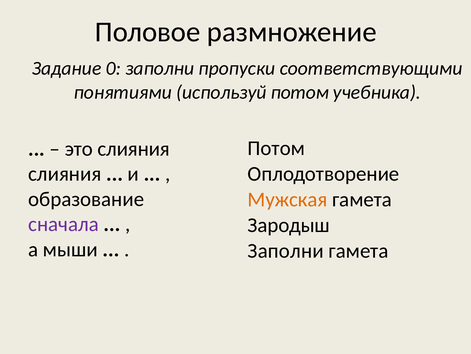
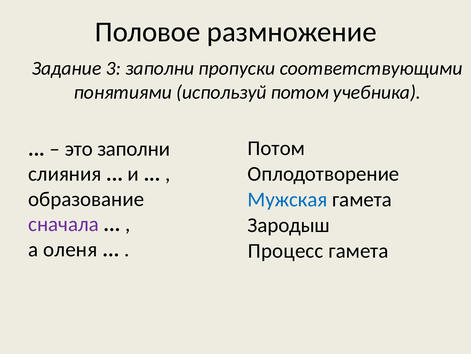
0: 0 -> 3 (113, 68)
это слияния: слияния -> заполни (134, 149)
Мужская colour: orange -> blue (288, 199)
мыши: мыши -> оленя (70, 249)
Заполни: Заполни -> Процесс (286, 250)
